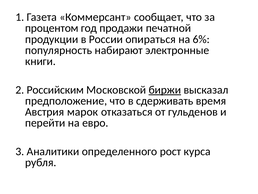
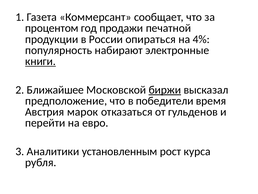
6%: 6% -> 4% (201, 39)
книги underline: none -> present (41, 61)
Российским: Российским -> Ближайшее (55, 90)
сдерживать: сдерживать -> победители (165, 101)
определенного: определенного -> установленным (120, 151)
